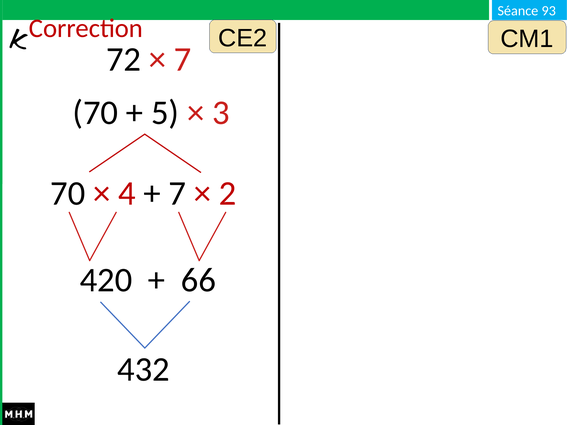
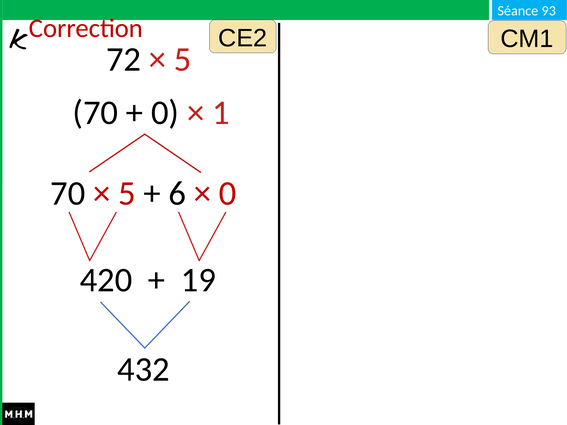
7: 7 -> 5 (183, 59)
5: 5 -> 0 (165, 113)
3: 3 -> 1 (221, 113)
4: 4 -> 5 (127, 193)
7: 7 -> 6 (177, 193)
2: 2 -> 0 (228, 193)
66: 66 -> 19 (198, 280)
